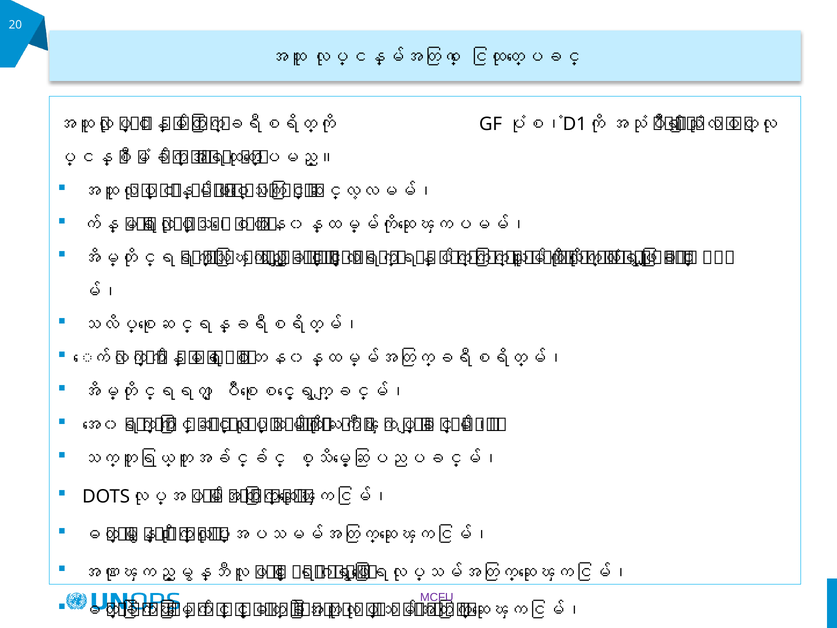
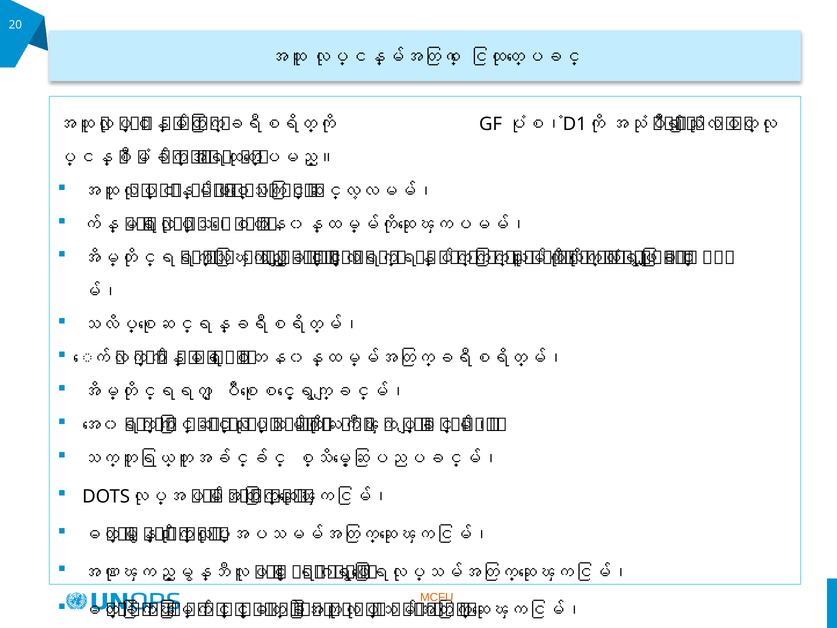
MCFU colour: purple -> orange (437, 597)
